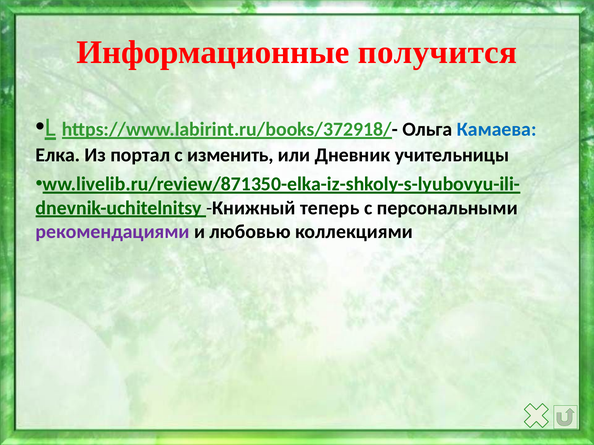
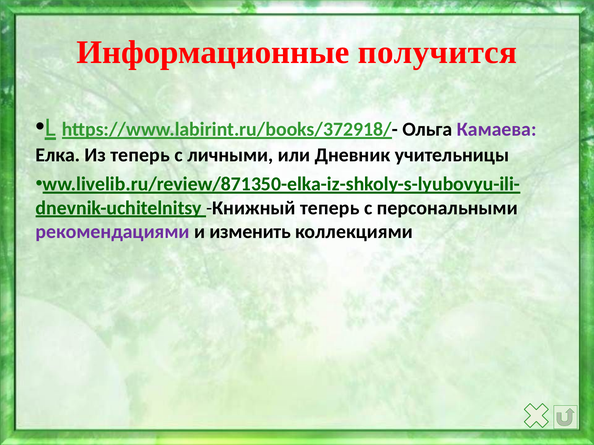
Камаева colour: blue -> purple (497, 130)
Из портал: портал -> теперь (140, 155)
изменить: изменить -> личными (230, 155)
любовью: любовью -> изменить (250, 232)
